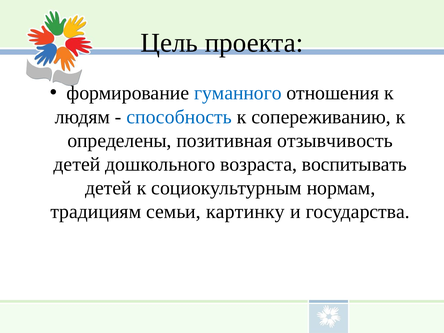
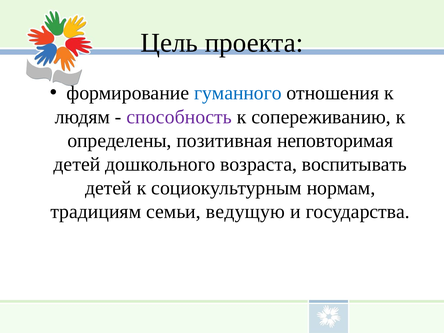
способность colour: blue -> purple (179, 117)
отзывчивость: отзывчивость -> неповторимая (335, 141)
картинку: картинку -> ведущую (245, 212)
